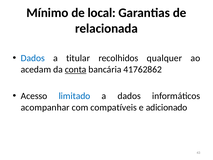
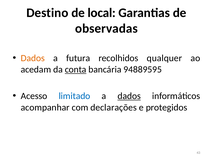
Mínimo: Mínimo -> Destino (47, 13)
relacionada: relacionada -> observadas (106, 28)
Dados colour: blue -> orange (33, 58)
titular: titular -> futura (78, 58)
41762862: 41762862 -> 94889595 (143, 69)
dados underline: none -> present (129, 96)
compatíveis: compatíveis -> declarações (114, 107)
adicionado: adicionado -> protegidos (167, 107)
